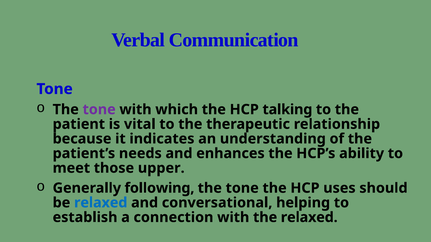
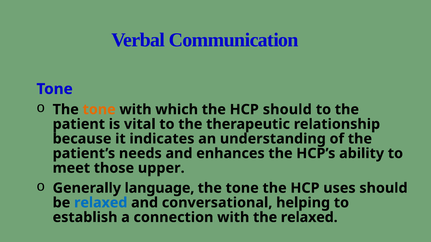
tone colour: purple -> orange (99, 110)
HCP talking: talking -> should (287, 110)
following: following -> language (159, 188)
